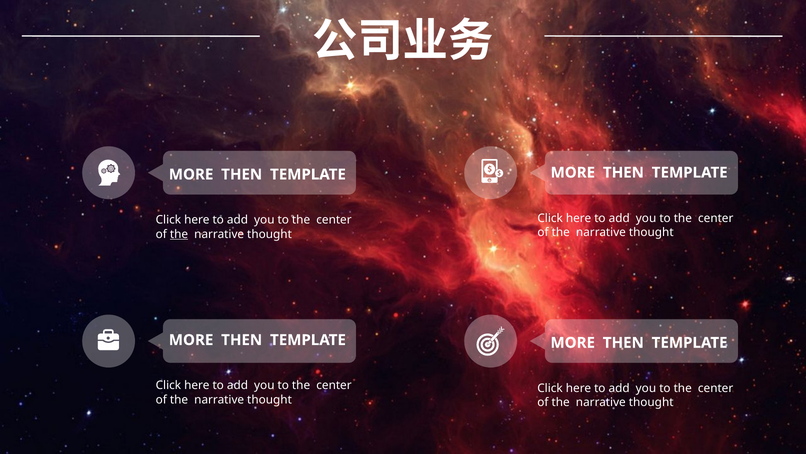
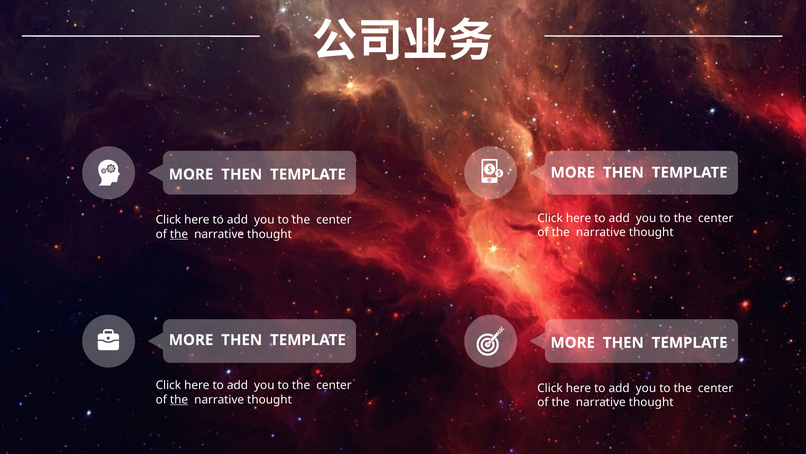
the underline: none -> present (179, 399)
